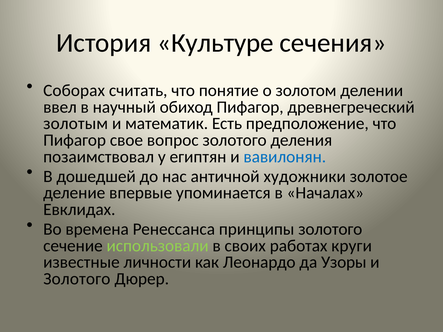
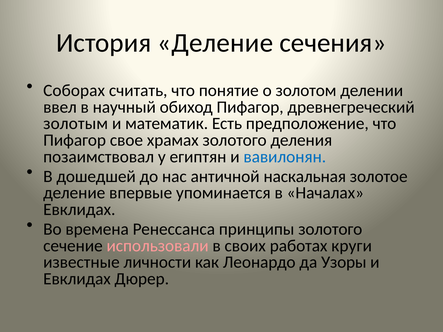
История Культуре: Культуре -> Деление (215, 43)
вопрос: вопрос -> храмах (173, 140)
художники: художники -> наскальная (305, 177)
использовали colour: light green -> pink (158, 246)
Золотого: Золотого -> Евклидах (77, 279)
